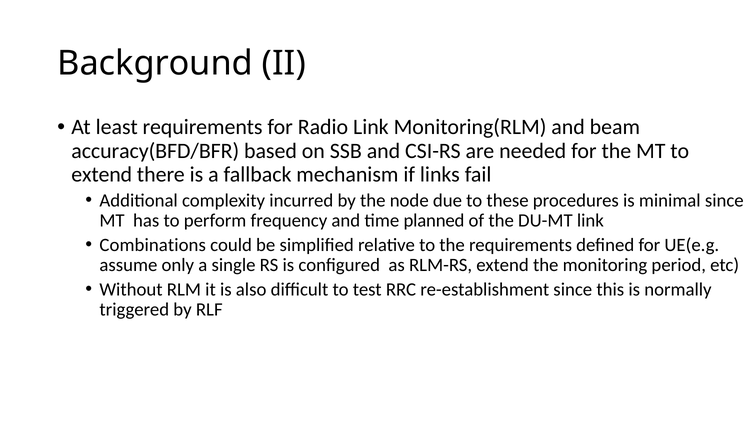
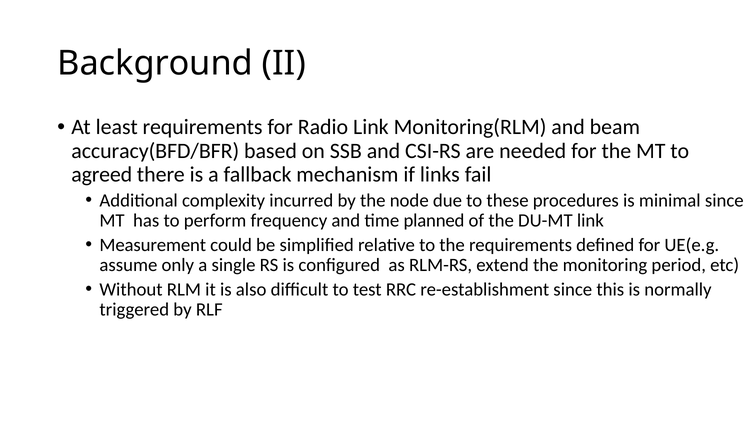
extend: extend -> agreed (102, 174)
Combinations: Combinations -> Measurement (153, 245)
